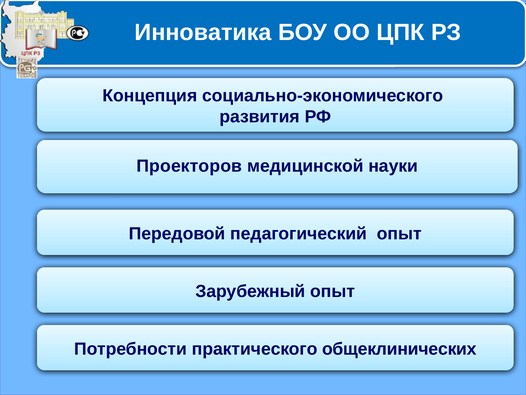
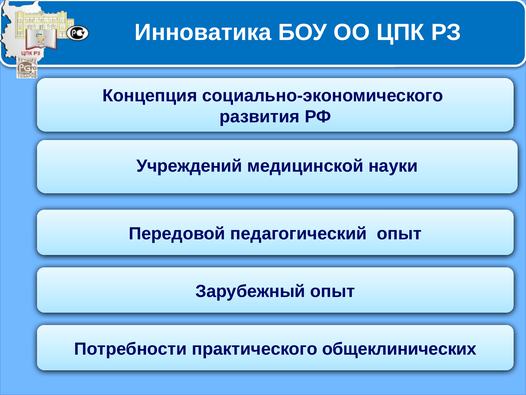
Проекторов: Проекторов -> Учреждений (189, 166)
